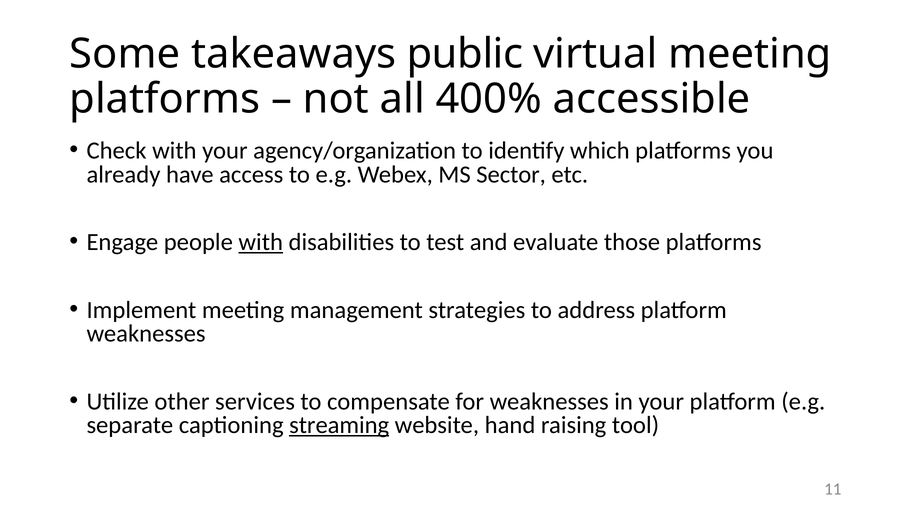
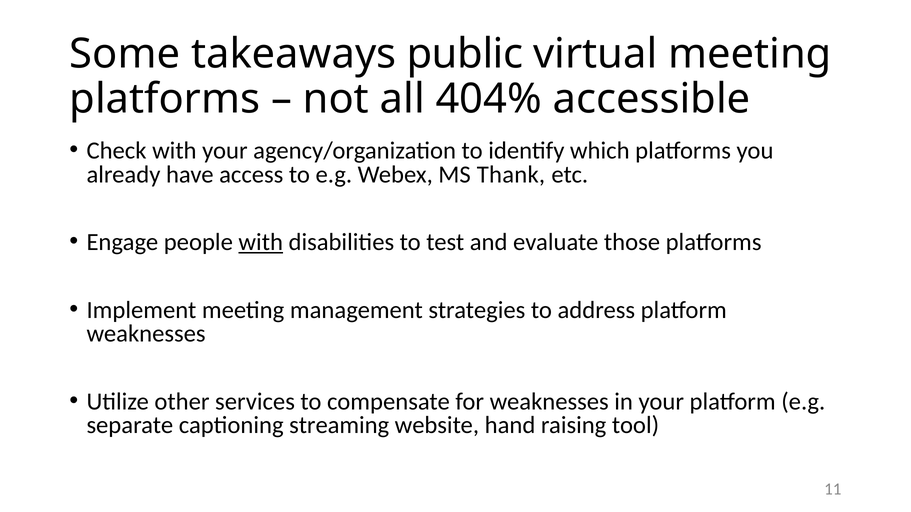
400%: 400% -> 404% (489, 99)
Sector: Sector -> Thank (511, 175)
streaming underline: present -> none (339, 426)
